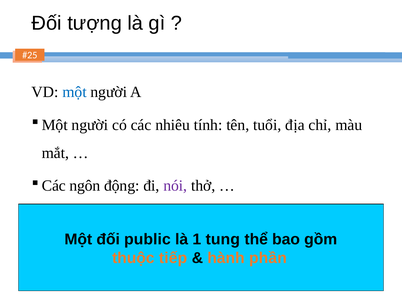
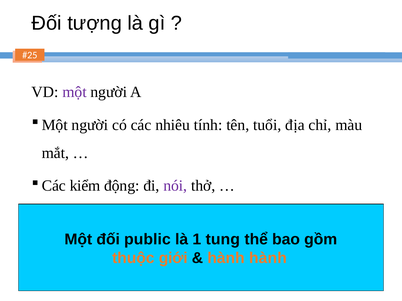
một colour: blue -> purple (75, 92)
ngôn: ngôn -> kiểm (85, 186)
tiếp: tiếp -> giới (173, 258)
hành phần: phần -> hành (268, 258)
